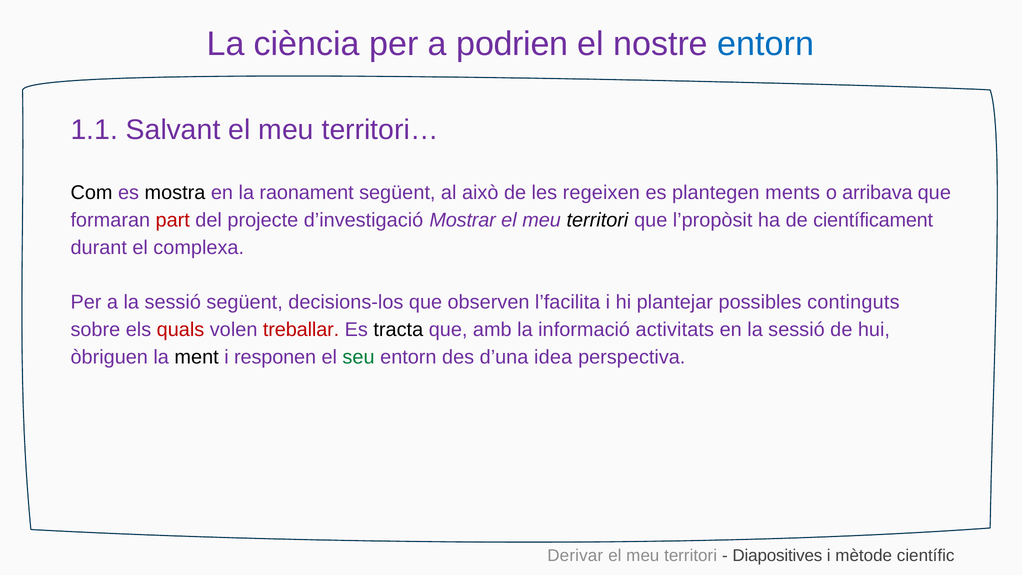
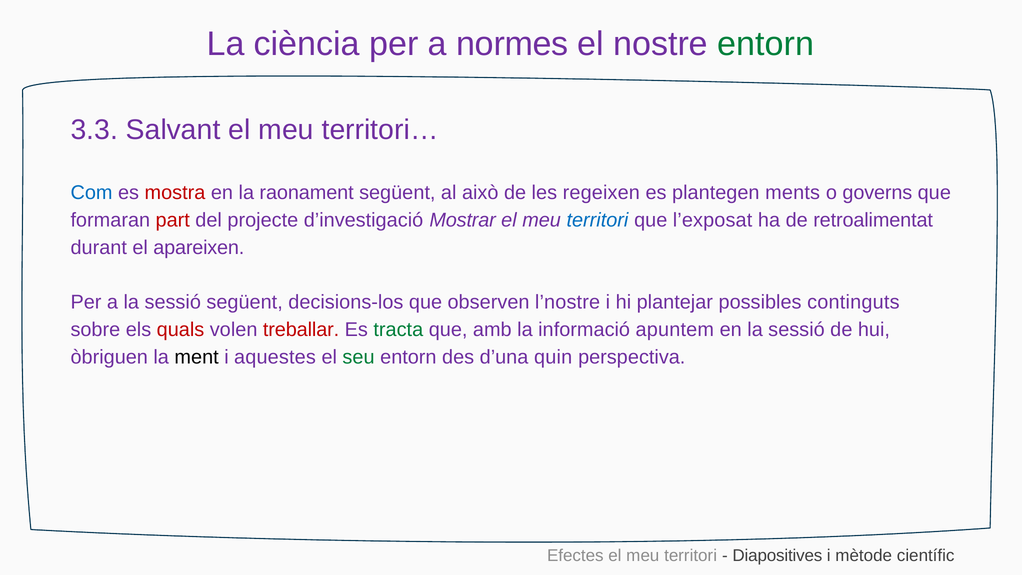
podrien: podrien -> normes (512, 44)
entorn colour: blue -> green (766, 44)
1.1: 1.1 -> 3.3 (94, 130)
Com colour: black -> blue (92, 193)
mostra colour: black -> red (175, 193)
arribava: arribava -> governs (877, 193)
territori colour: black -> blue (597, 220)
l’propòsit: l’propòsit -> l’exposat (713, 220)
científicament: científicament -> retroalimentat (873, 220)
complexa: complexa -> apareixen (199, 247)
l’facilita: l’facilita -> l’nostre (568, 302)
tracta colour: black -> green (398, 330)
activitats: activitats -> apuntem (675, 330)
responen: responen -> aquestes (275, 357)
idea: idea -> quin (553, 357)
Derivar: Derivar -> Efectes (575, 556)
